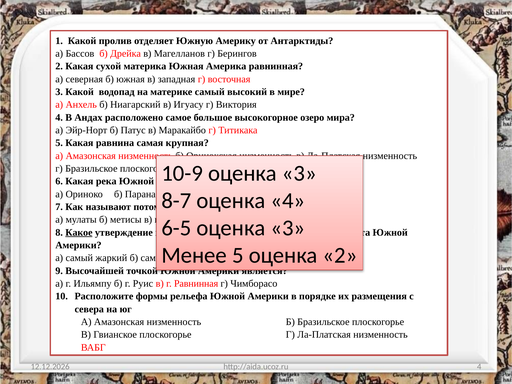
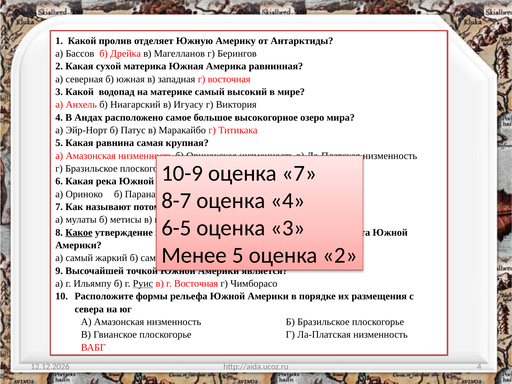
3: 3 -> 7 (299, 173)
Руис underline: none -> present (143, 284)
в г Равнинная: Равнинная -> Восточная (196, 284)
